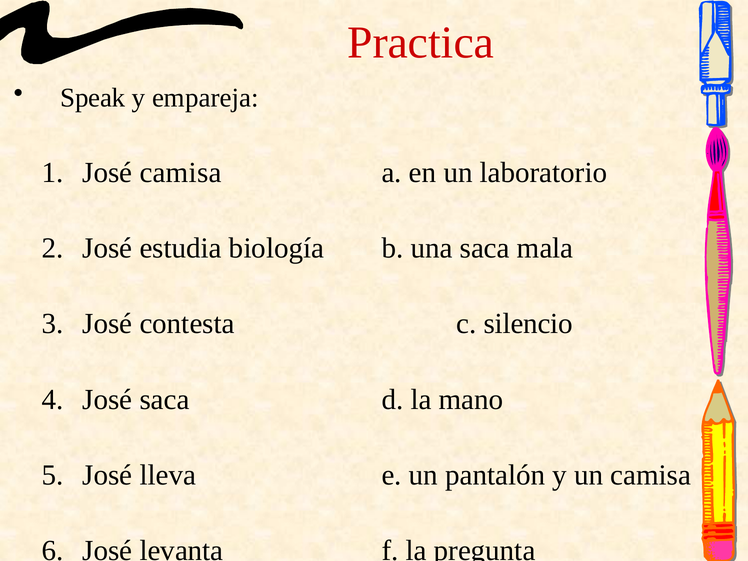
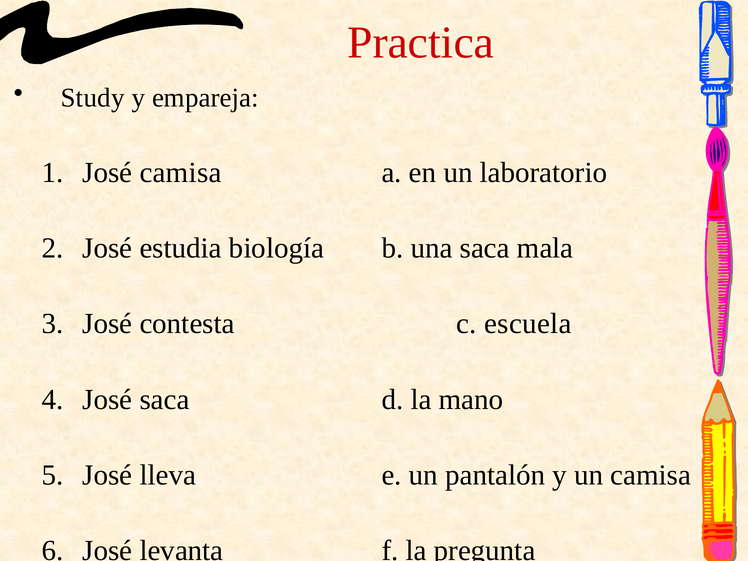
Speak: Speak -> Study (93, 98)
silencio: silencio -> escuela (528, 324)
